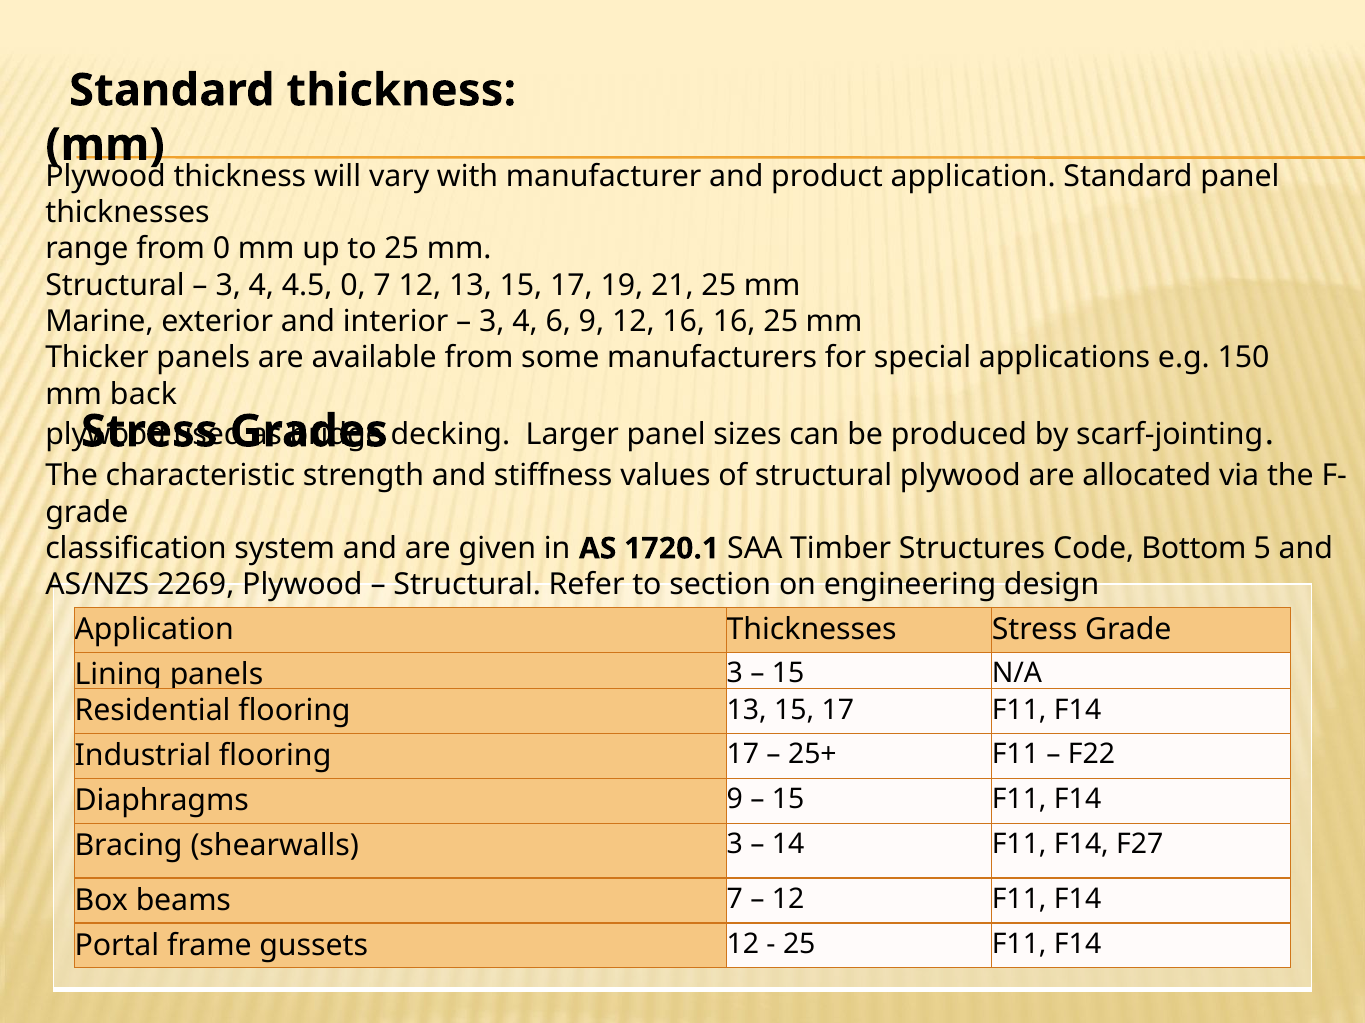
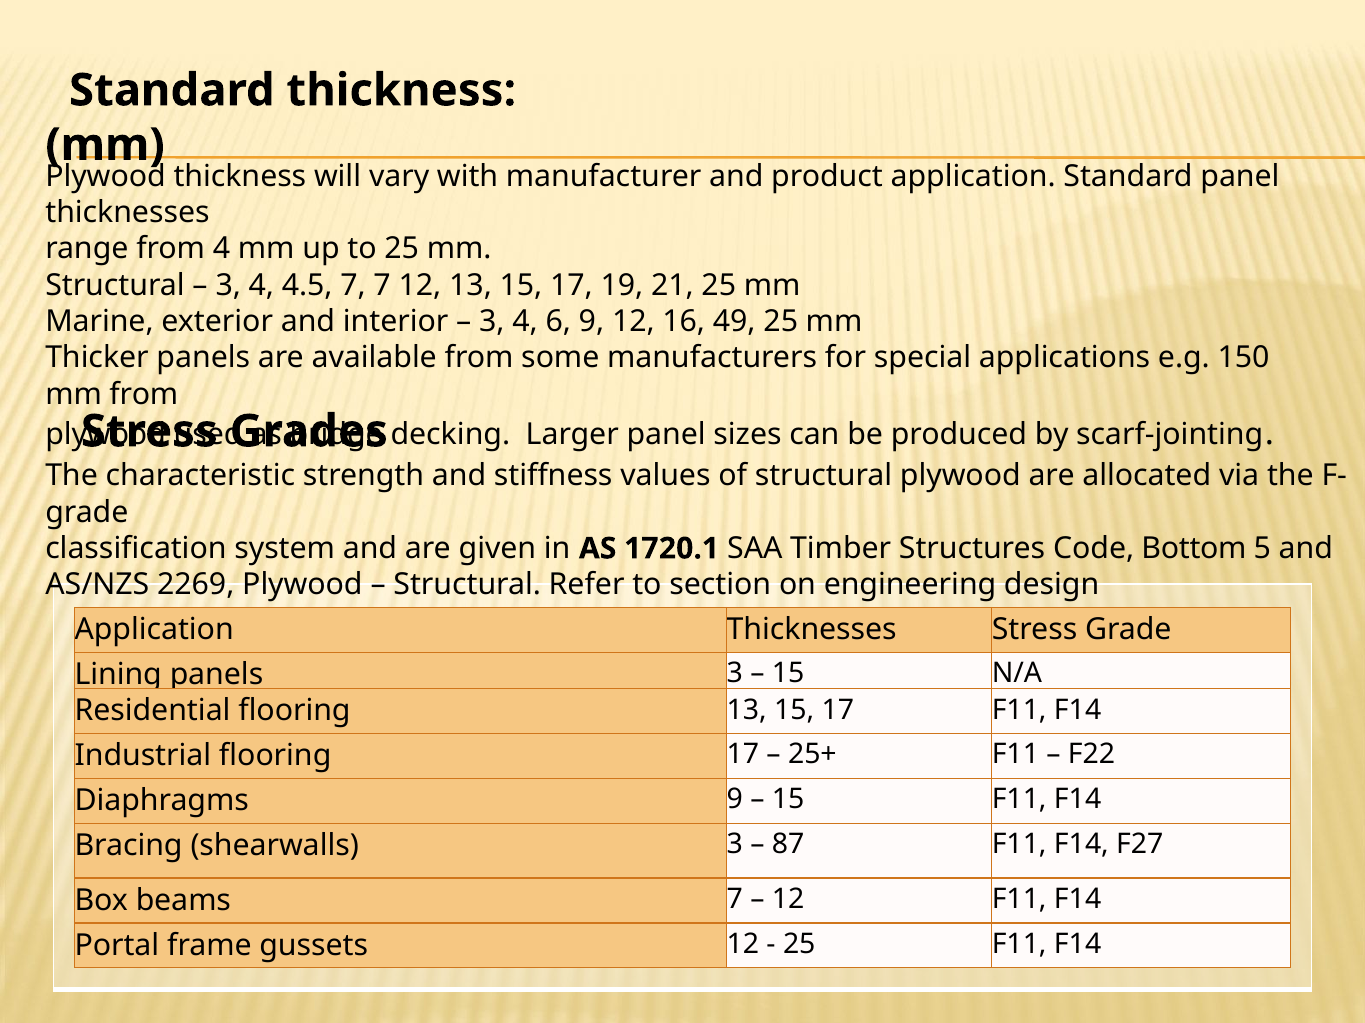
from 0: 0 -> 4 (221, 249)
4.5 0: 0 -> 7 (353, 285)
16 16: 16 -> 49 (734, 322)
mm back: back -> from (144, 395)
14: 14 -> 87 (788, 845)
